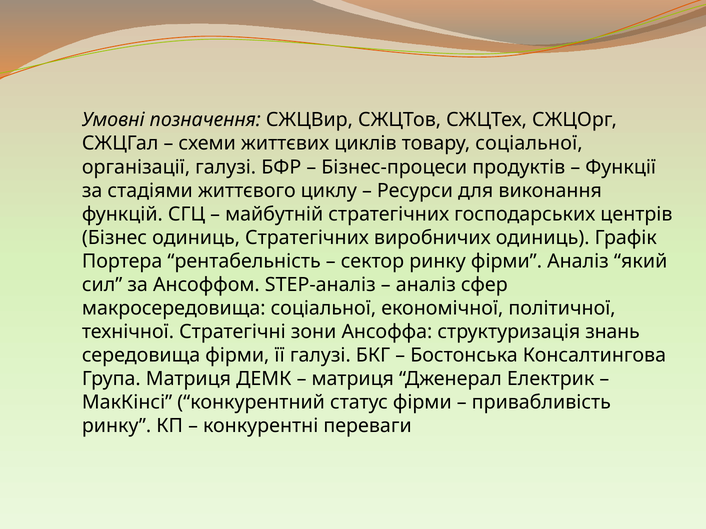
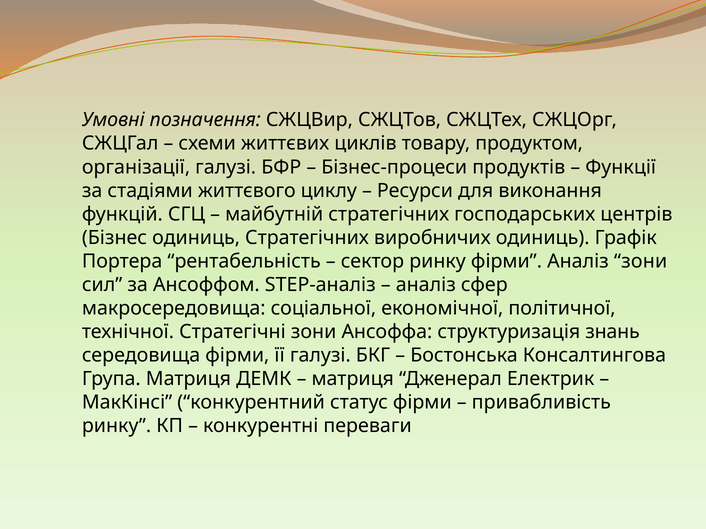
товару соціальної: соціальної -> продуктом (529, 144)
Аналіз який: який -> зони (641, 261)
